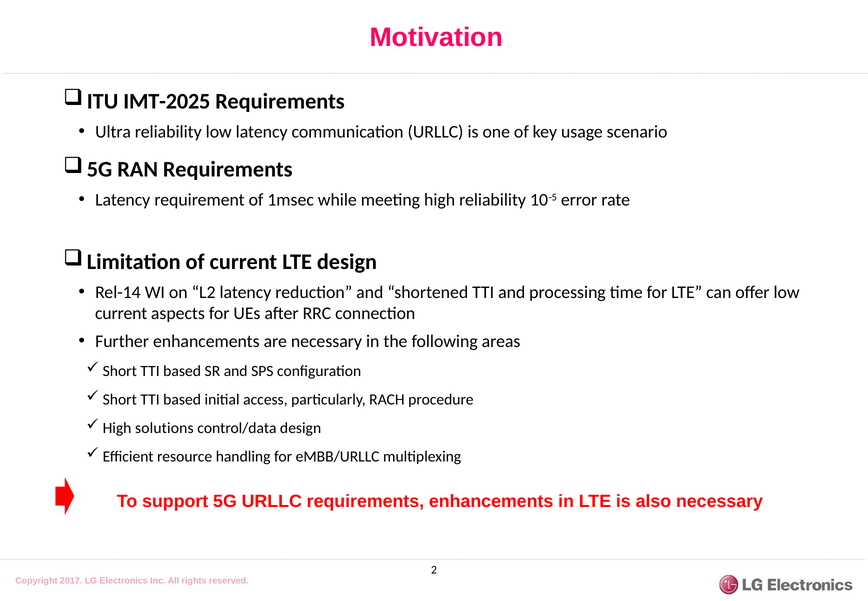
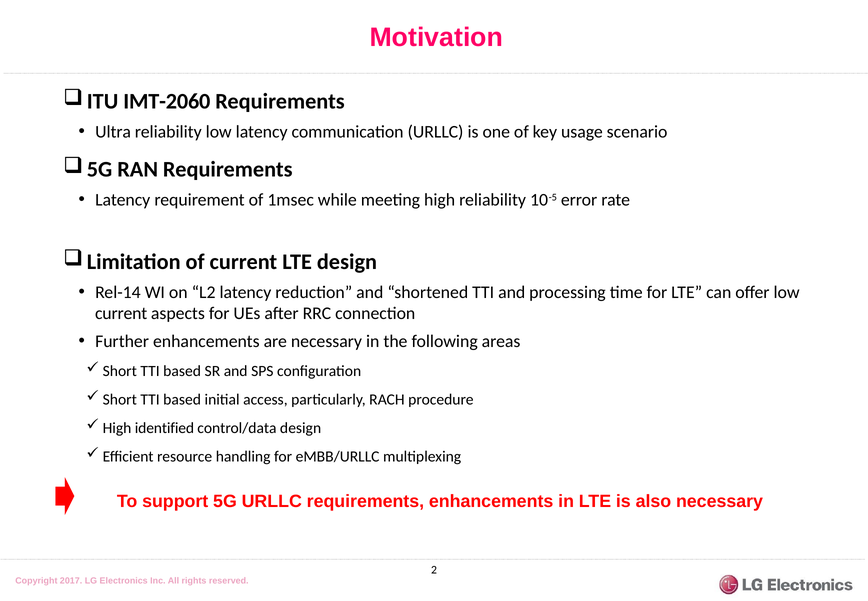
IMT-2025: IMT-2025 -> IMT-2060 (167, 101)
solutions: solutions -> identified (164, 428)
